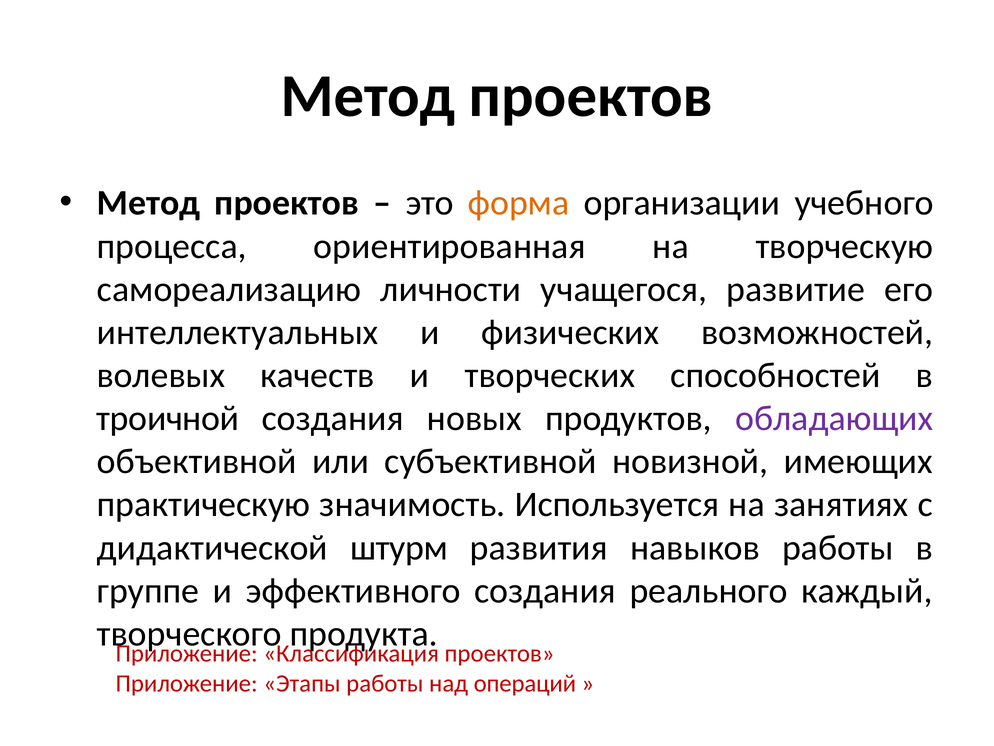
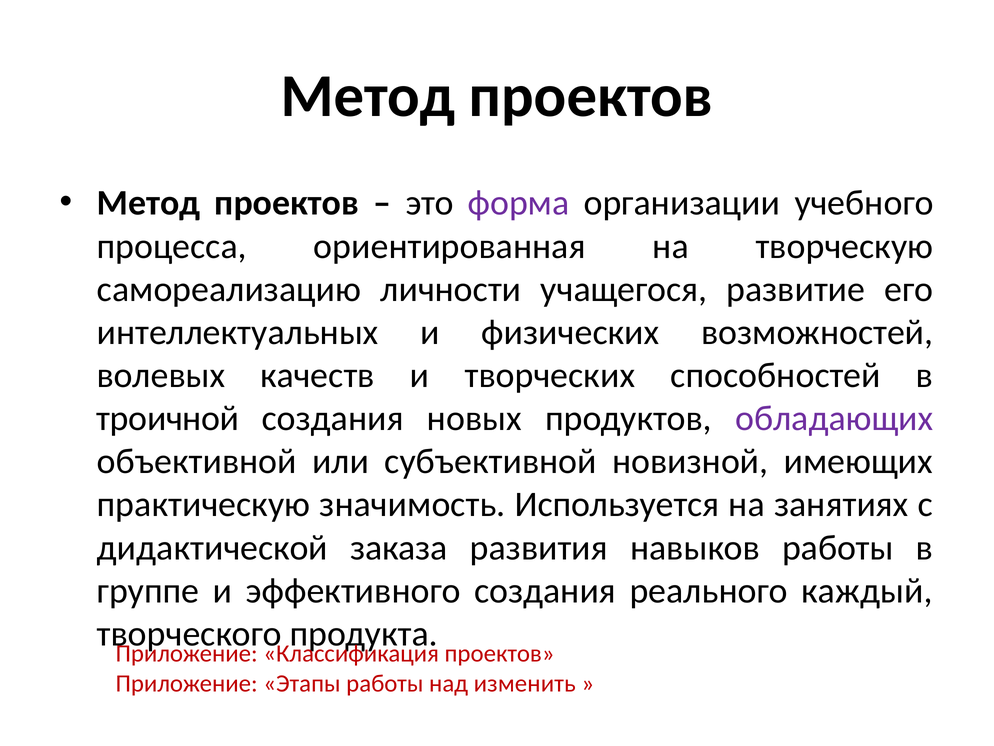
форма colour: orange -> purple (519, 203)
штурм: штурм -> заказа (399, 547)
операций: операций -> изменить (525, 683)
